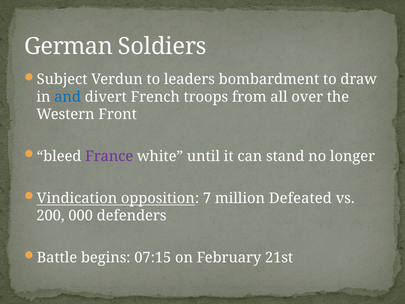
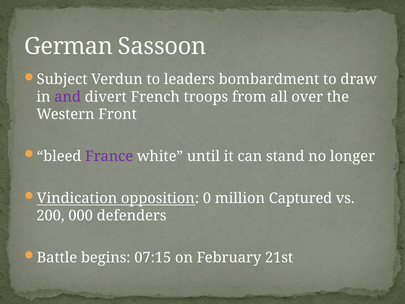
Soldiers: Soldiers -> Sassoon (162, 46)
and colour: blue -> purple (68, 97)
7: 7 -> 0 (207, 198)
Defeated: Defeated -> Captured (301, 198)
